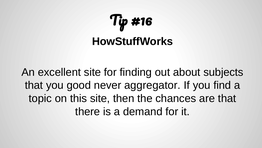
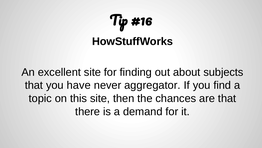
good: good -> have (79, 85)
